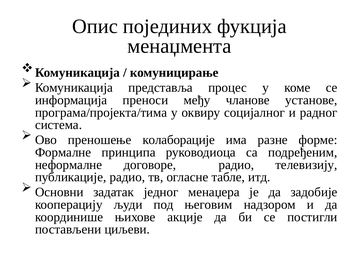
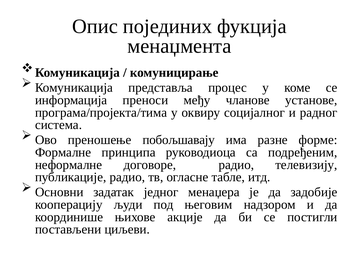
колаборације: колаборације -> побољшавају (179, 140)
